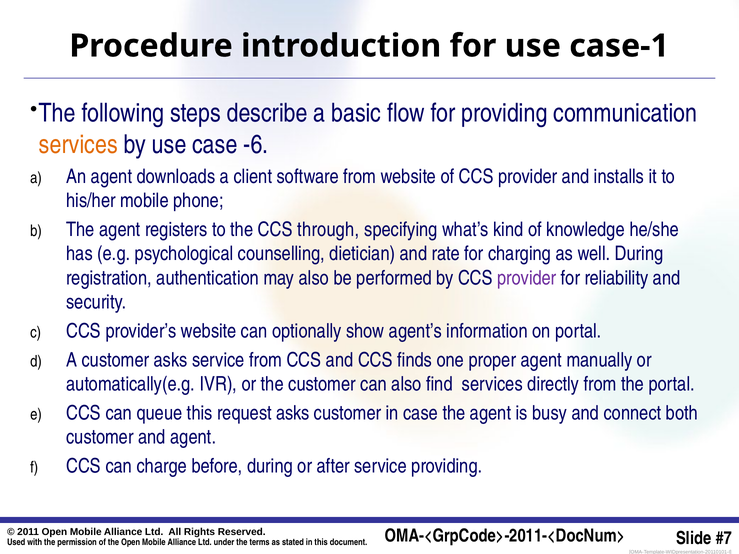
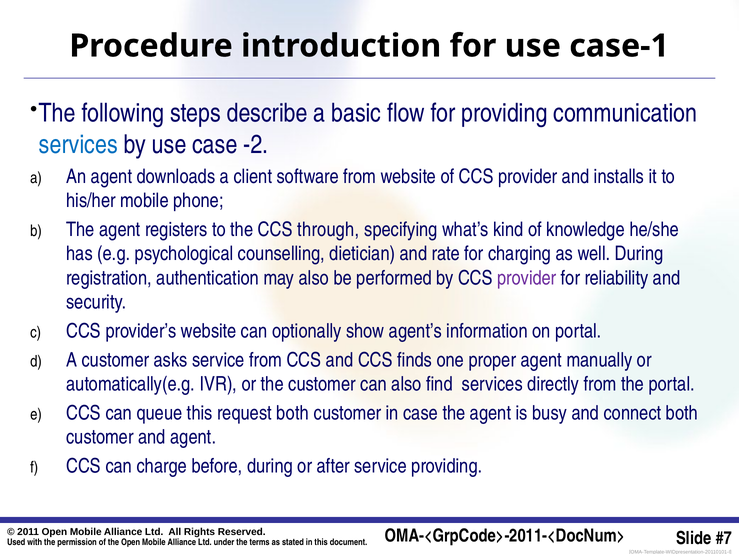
services colour: orange -> blue (78, 145)
-6: -6 -> -2 (256, 145)
request asks: asks -> both (293, 413)
